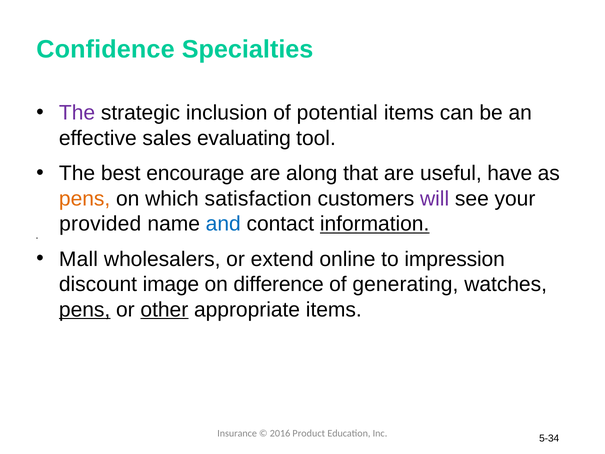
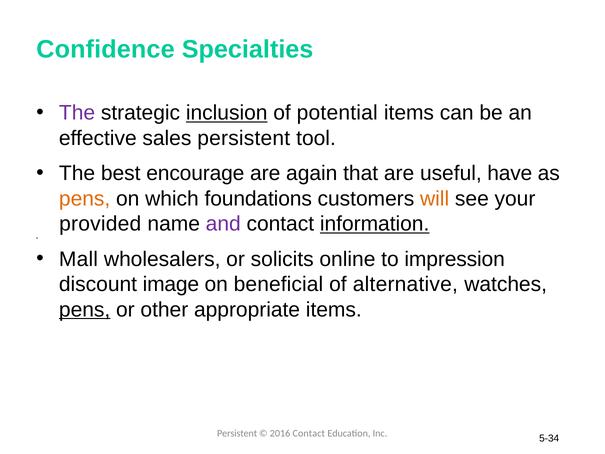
inclusion underline: none -> present (227, 113)
sales evaluating: evaluating -> persistent (244, 138)
along: along -> again (312, 173)
satisfaction: satisfaction -> foundations (258, 199)
will colour: purple -> orange (435, 199)
and colour: blue -> purple (223, 224)
extend: extend -> solicits (282, 259)
difference: difference -> beneficial (278, 284)
generating: generating -> alternative (405, 284)
other underline: present -> none (164, 309)
Insurance: Insurance -> Persistent (237, 433)
2016 Product: Product -> Contact (309, 433)
